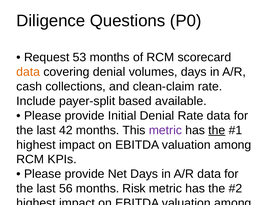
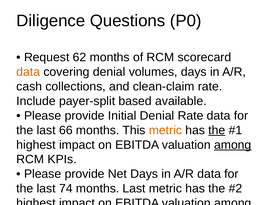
53: 53 -> 62 (80, 57)
42: 42 -> 66 (66, 131)
metric colour: purple -> orange (165, 131)
among underline: none -> present (233, 145)
56: 56 -> 74 (66, 189)
months Risk: Risk -> Last (134, 189)
